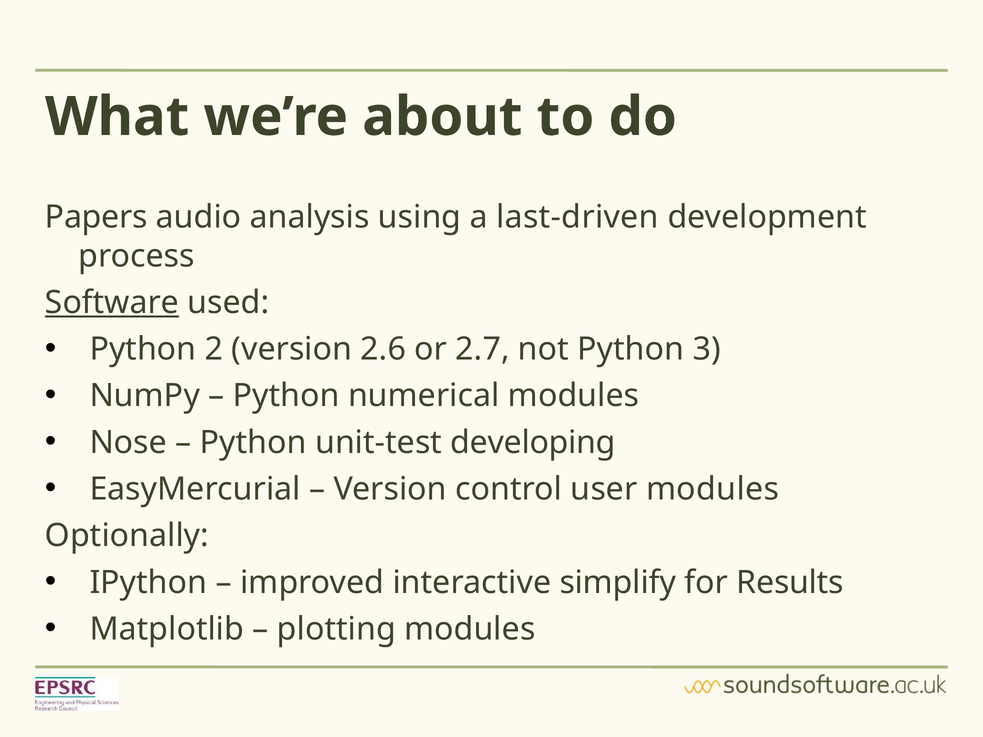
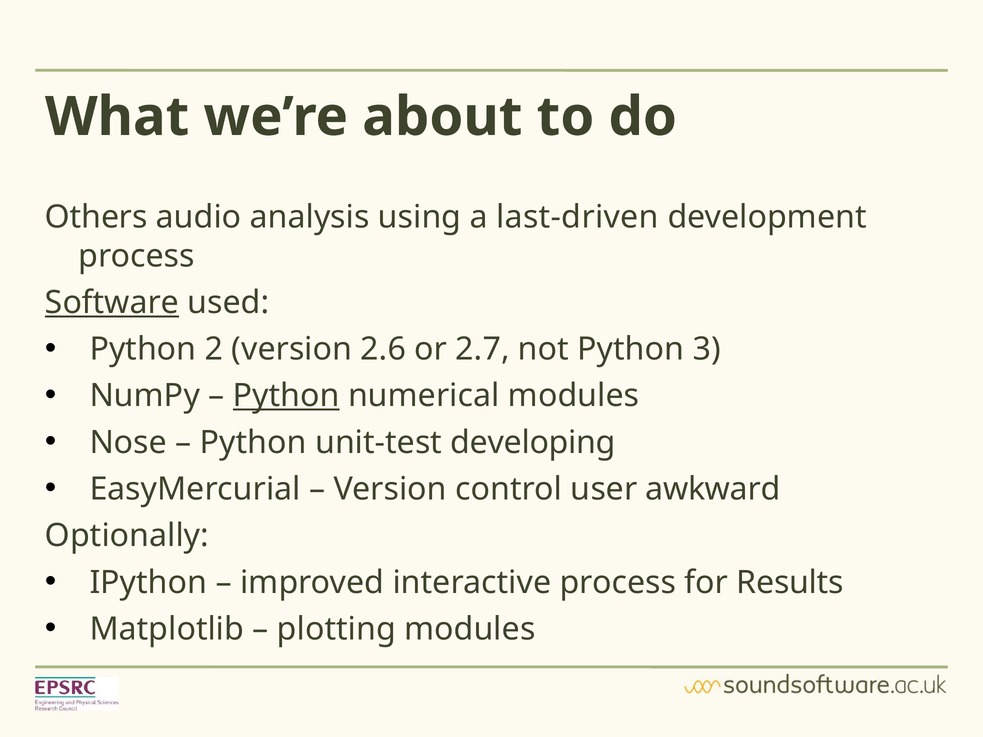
Papers: Papers -> Others (96, 217)
Python underline: none -> present (286, 396)
user modules: modules -> awkward (713, 489)
interactive simplify: simplify -> process (618, 583)
